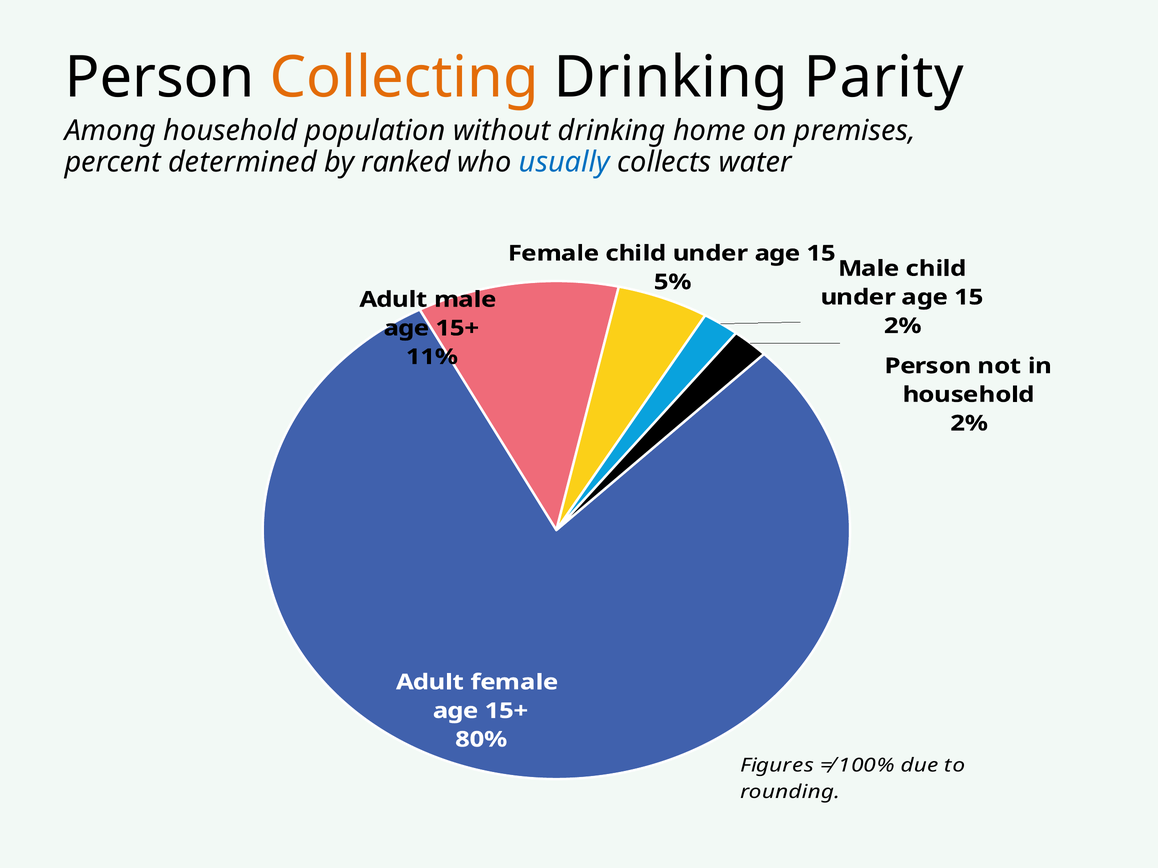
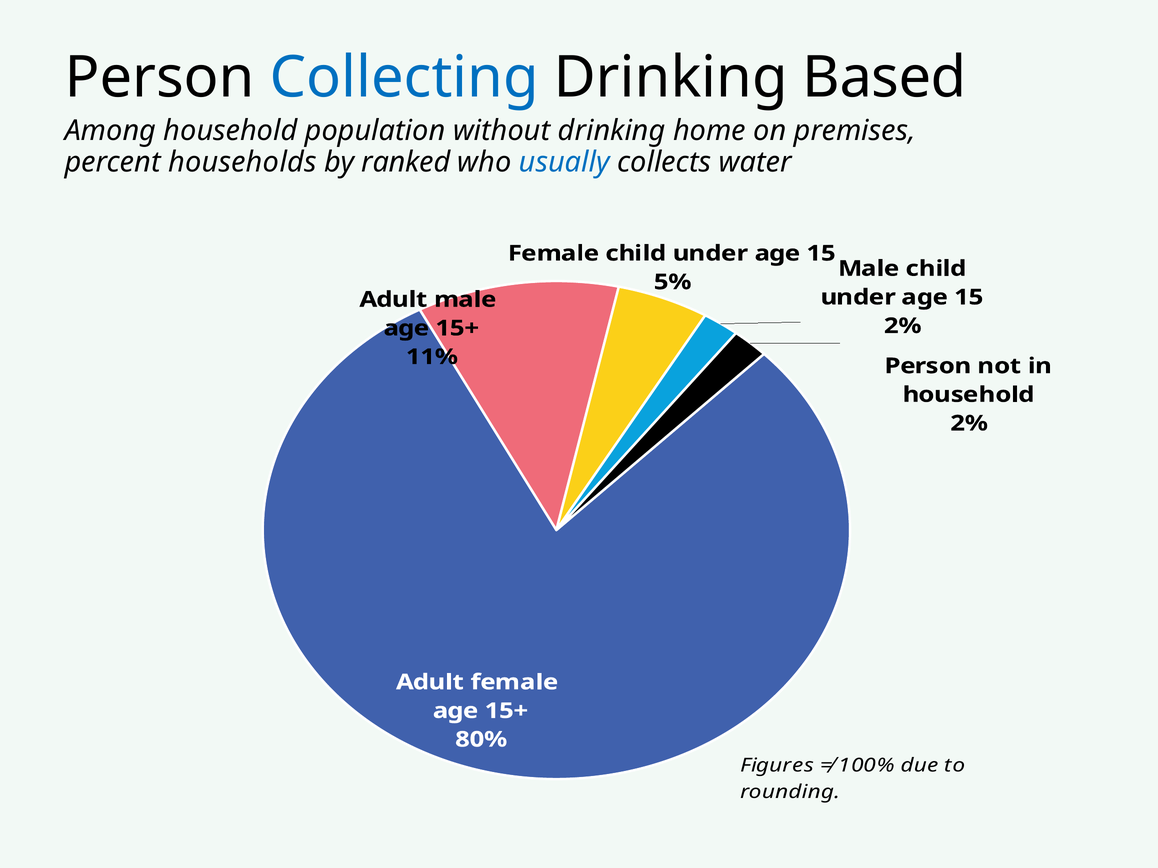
Collecting colour: orange -> blue (404, 78)
Parity: Parity -> Based (884, 78)
determined: determined -> households (242, 162)
